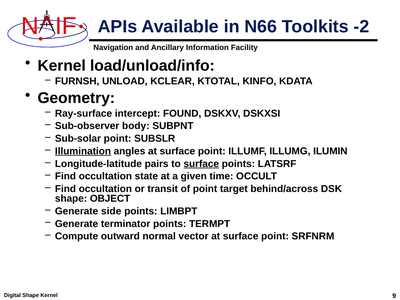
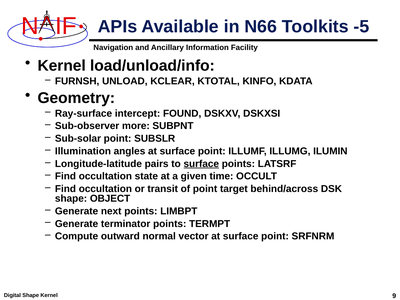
-2: -2 -> -5 (362, 27)
body: body -> more (136, 126)
Illumination underline: present -> none (83, 151)
side: side -> next (111, 211)
